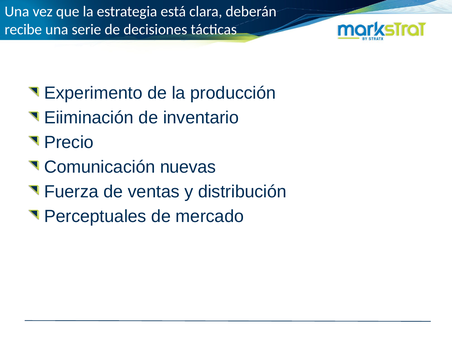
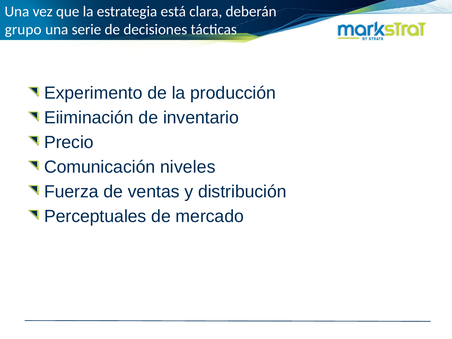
recibe: recibe -> grupo (23, 30)
nuevas: nuevas -> niveles (188, 167)
